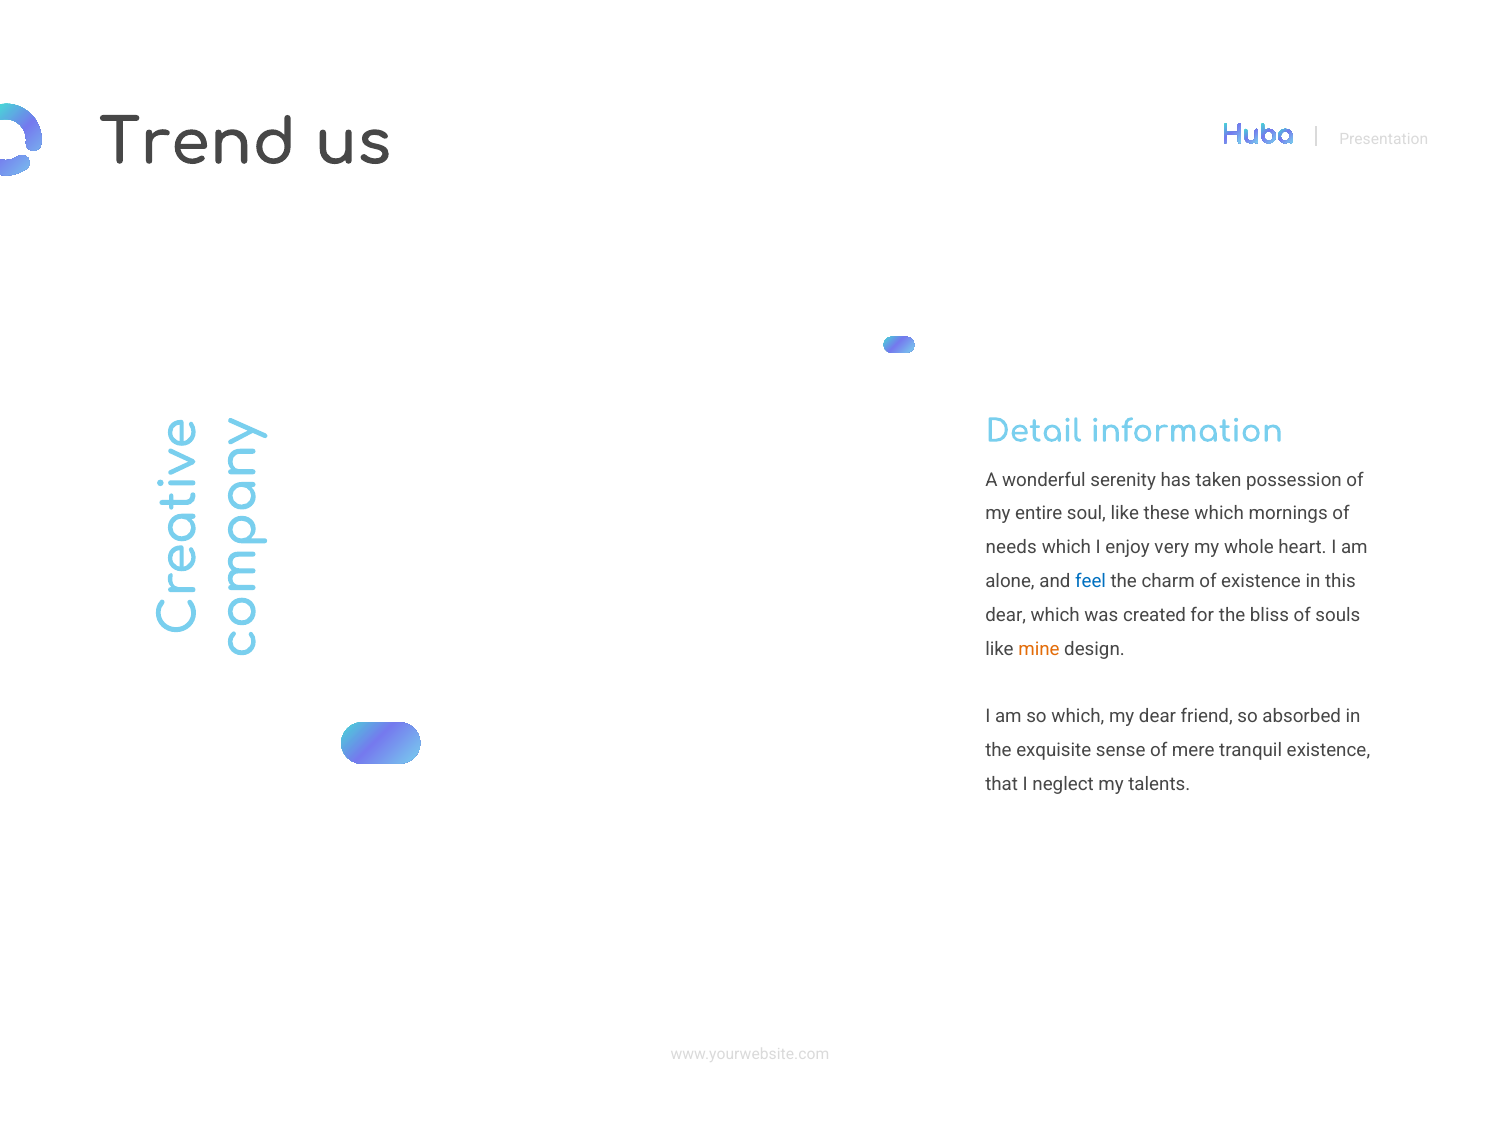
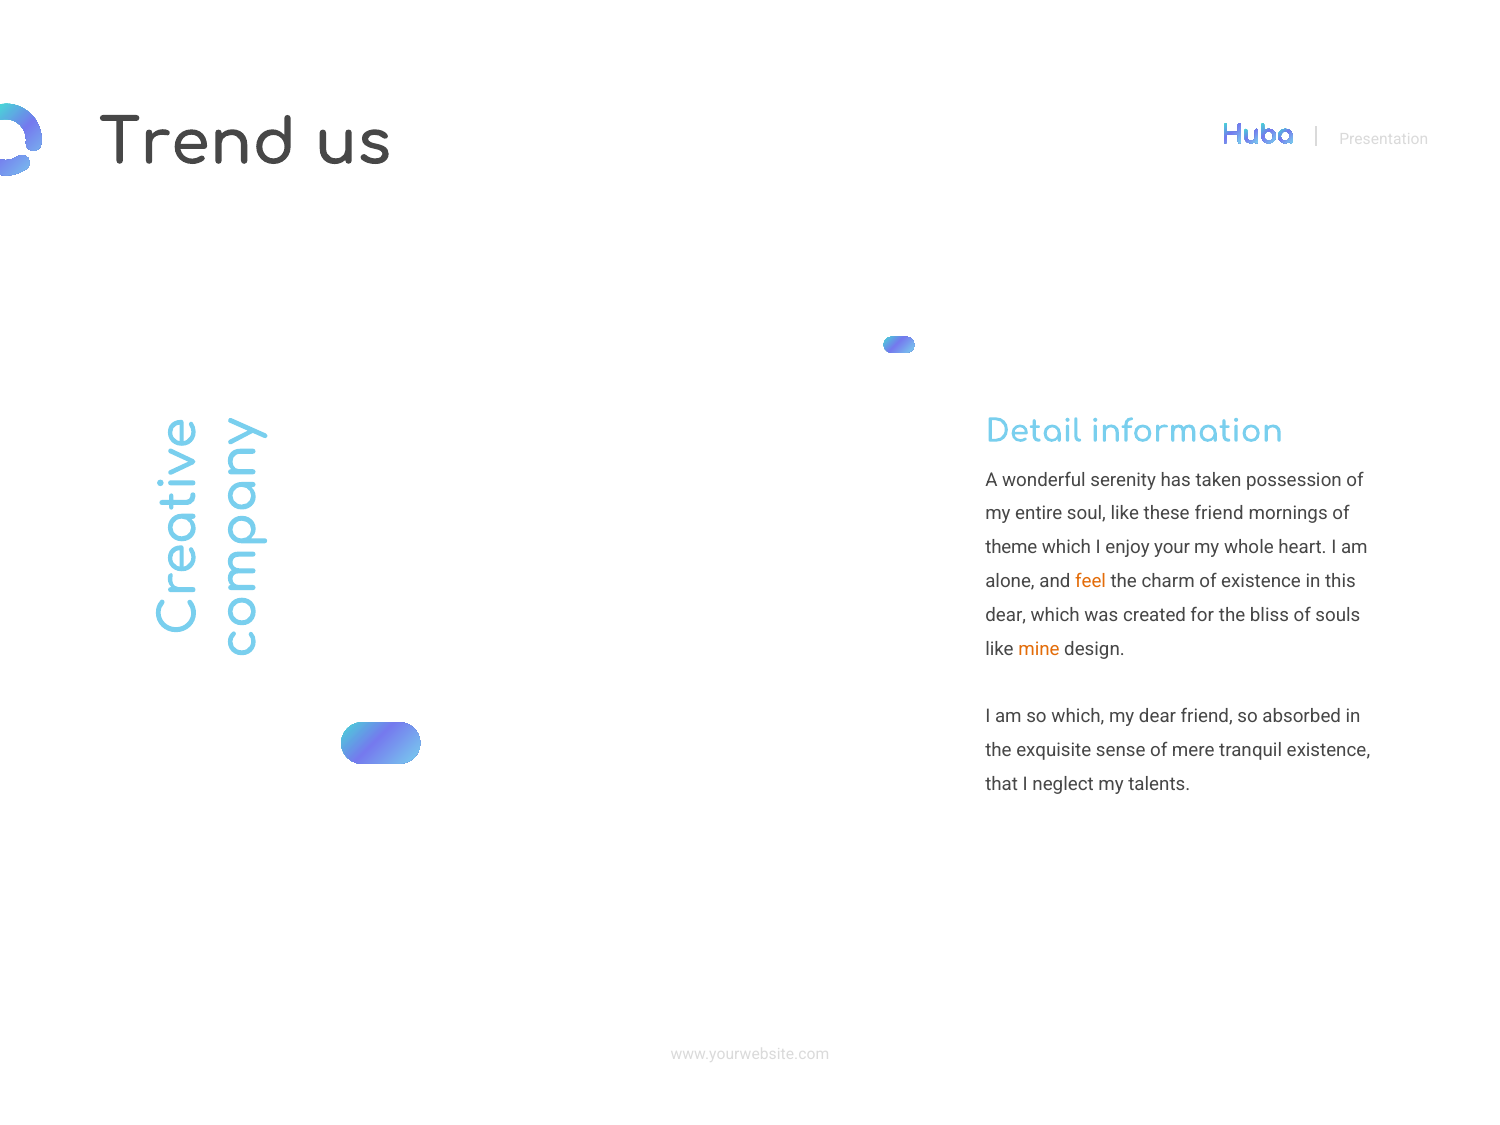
these which: which -> friend (1219, 514)
needs: needs -> theme (1011, 548)
very: very -> your (1172, 548)
feel colour: blue -> orange (1091, 581)
